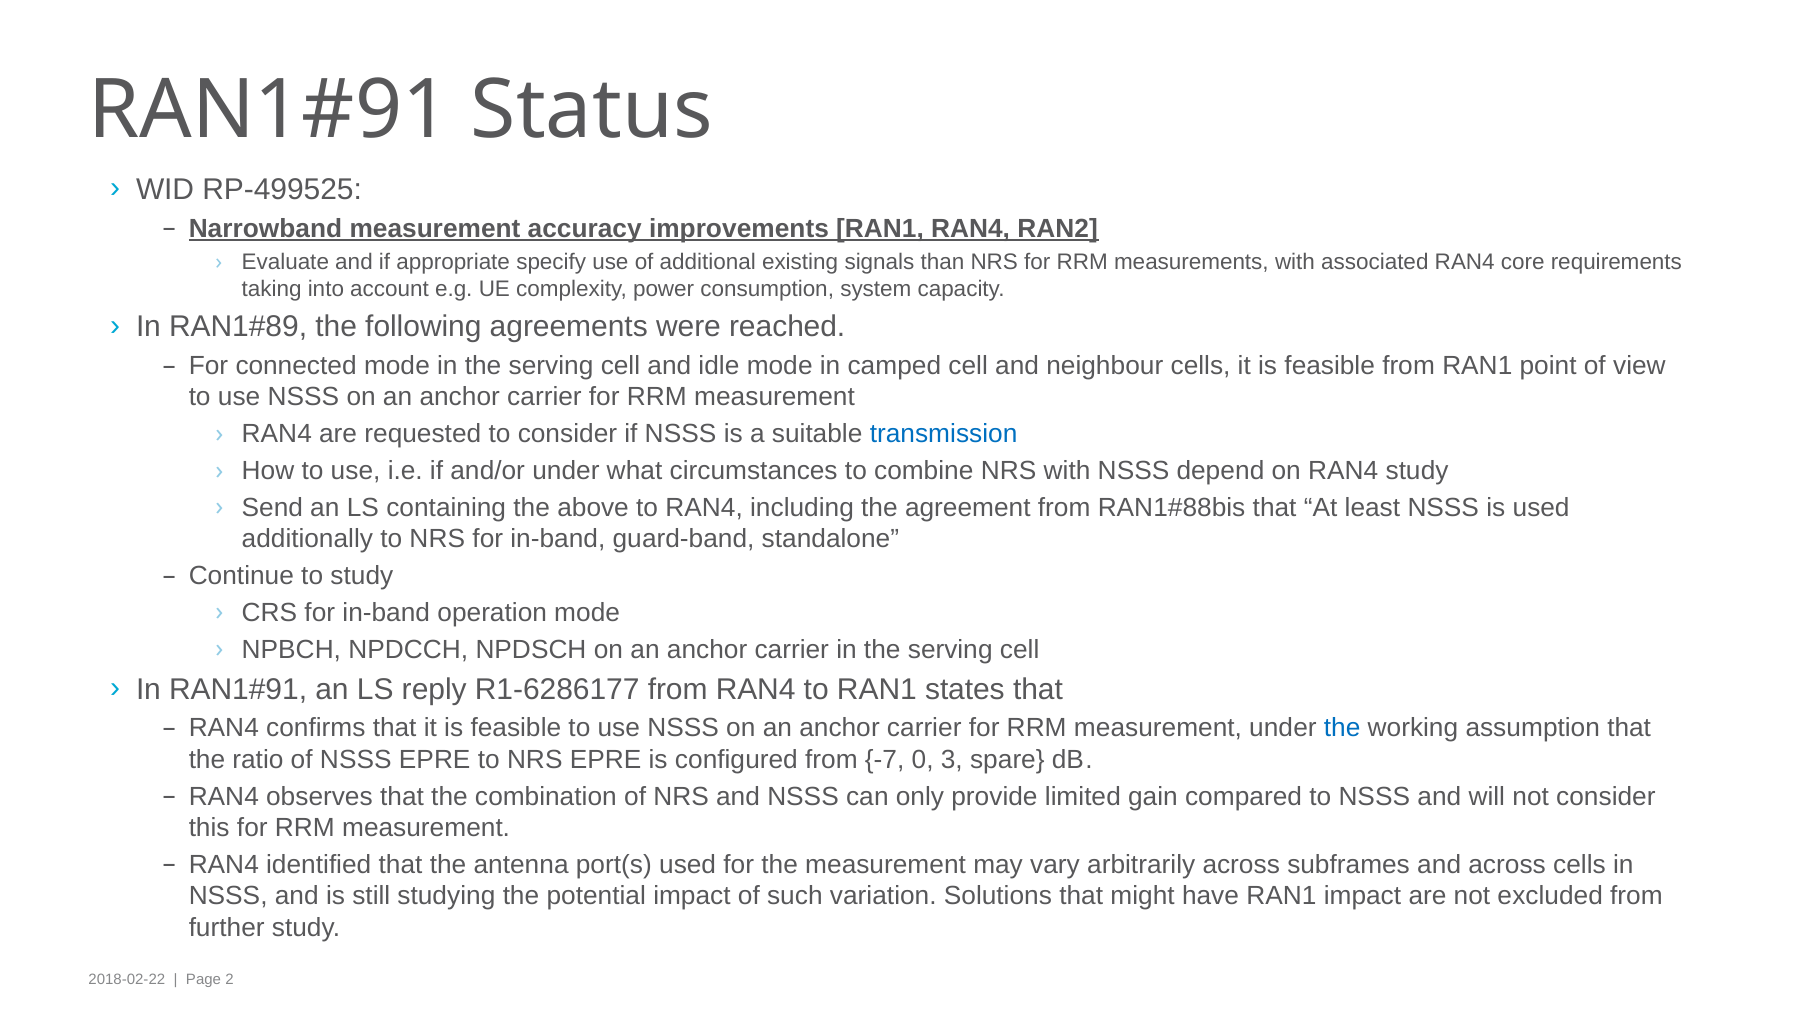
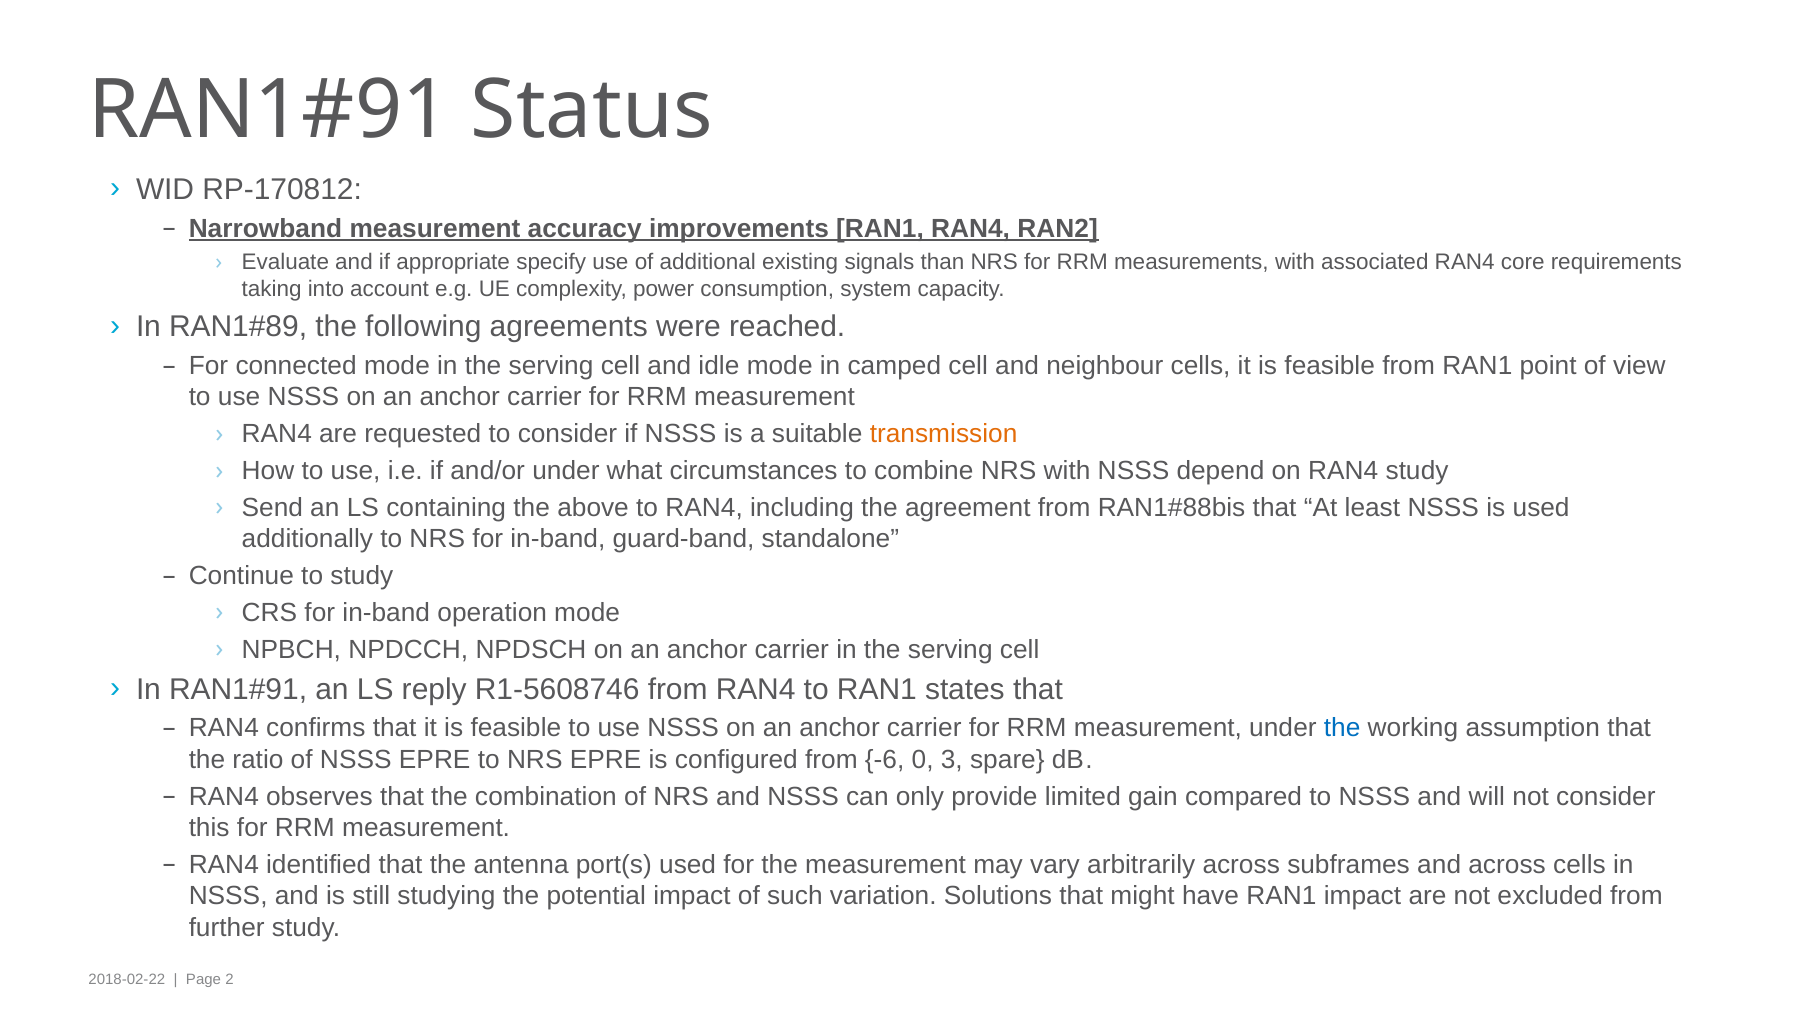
RP-499525: RP-499525 -> RP-170812 (282, 190)
transmission colour: blue -> orange (944, 434)
R1-6286177: R1-6286177 -> R1-5608746 (557, 690)
-7: -7 -> -6 (885, 760)
